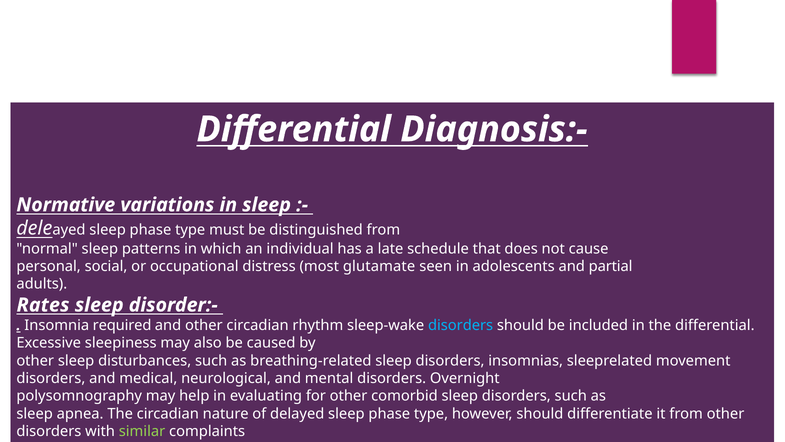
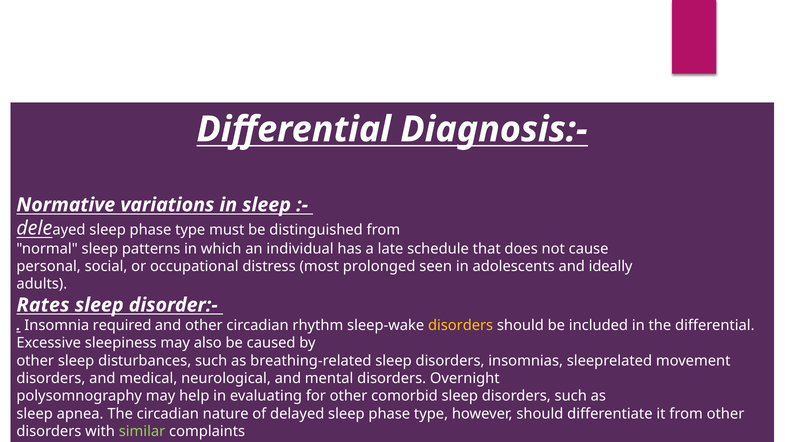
glutamate: glutamate -> prolonged (379, 266)
partial: partial -> ideally (611, 266)
disorders colour: light blue -> yellow (461, 325)
